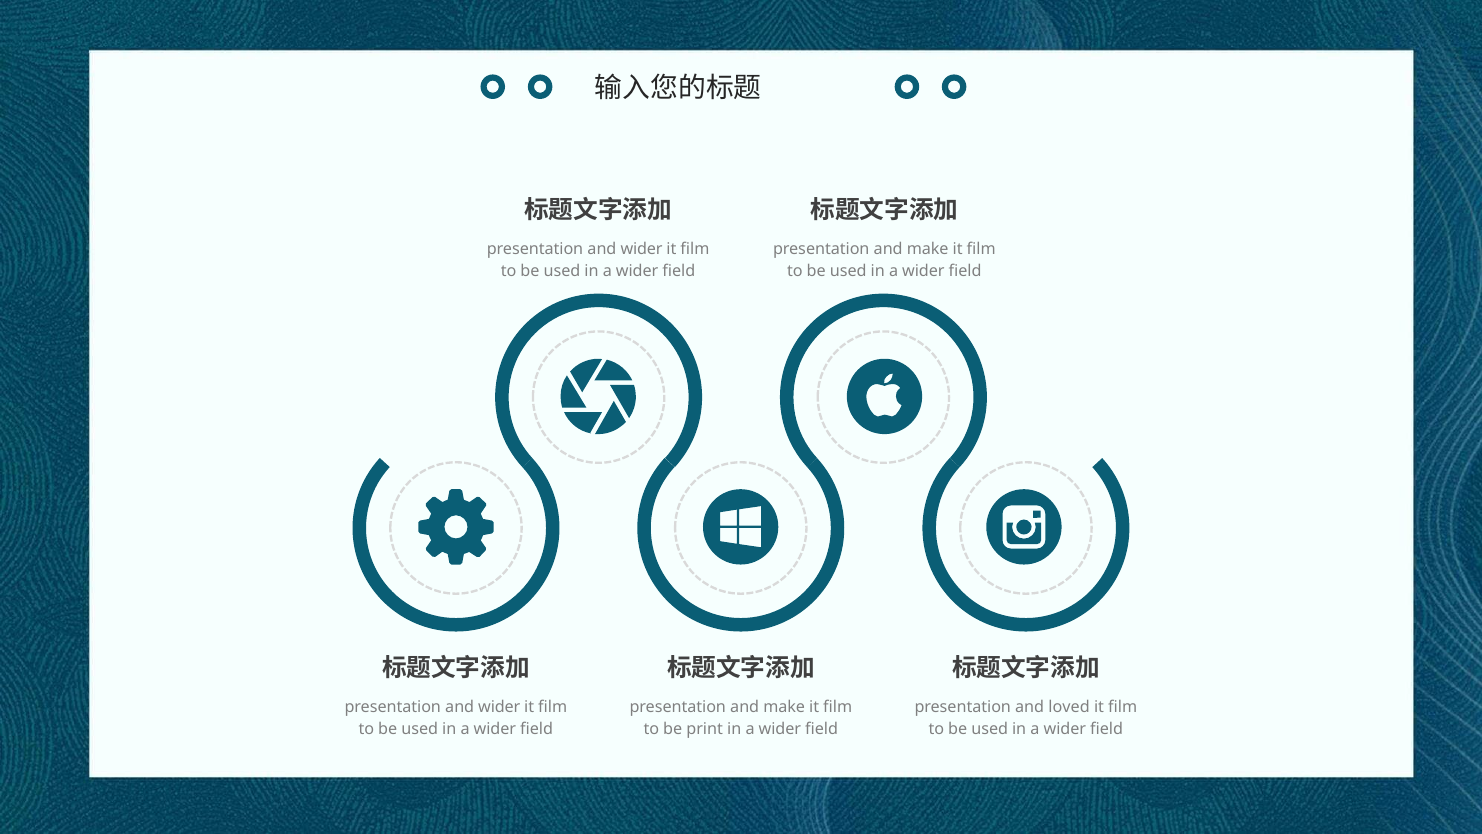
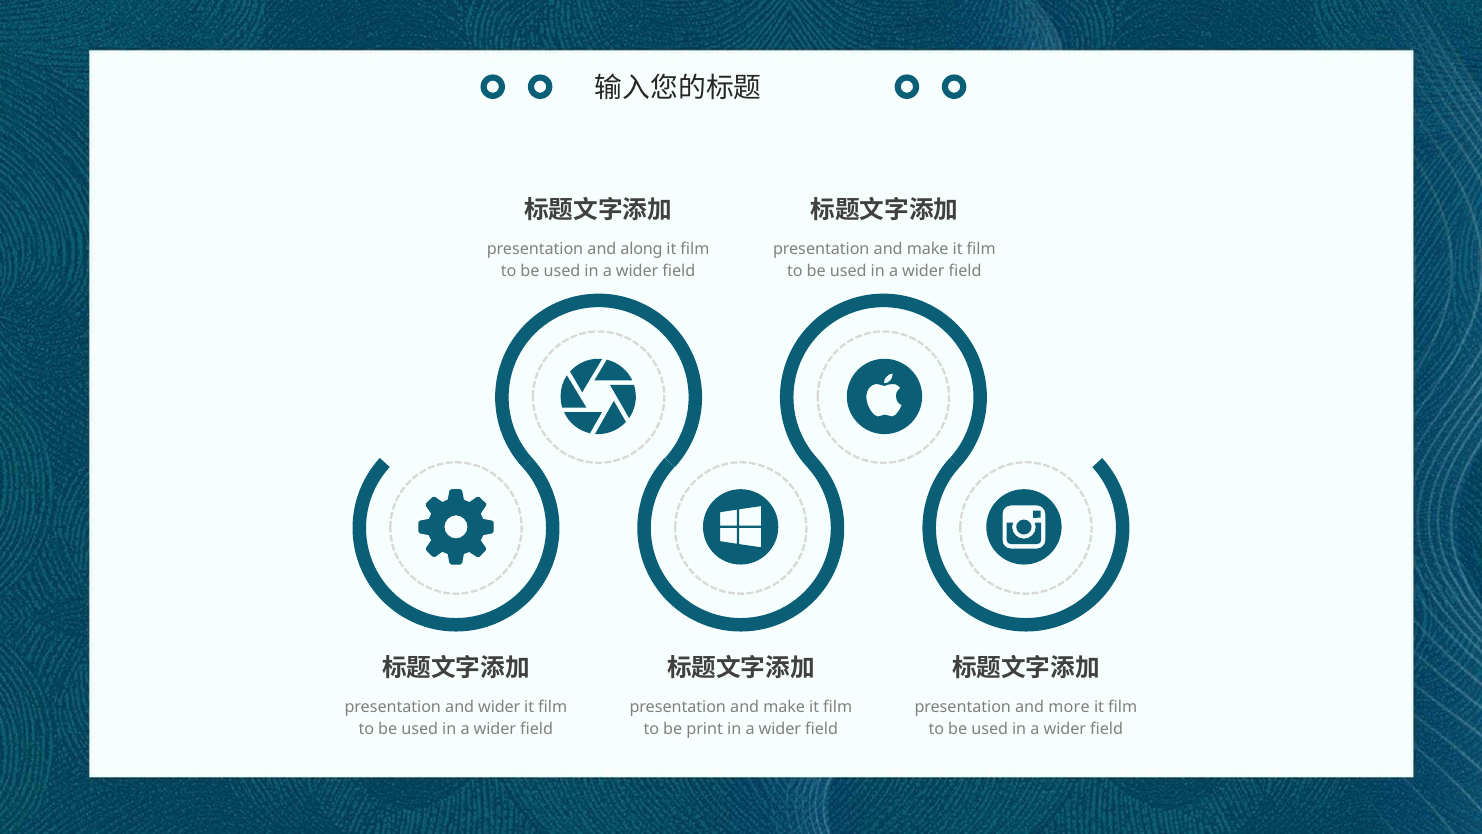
wider: wider -> along (642, 249)
loved: loved -> more (1069, 706)
